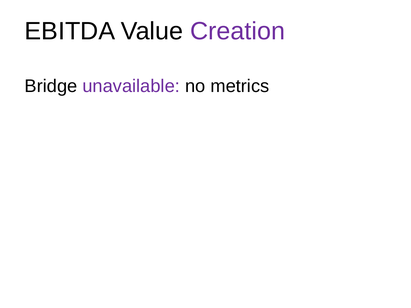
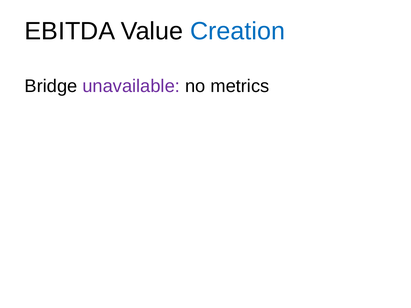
Creation colour: purple -> blue (238, 31)
